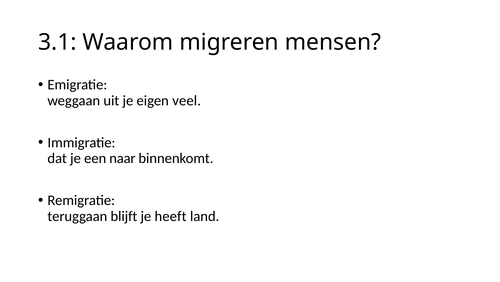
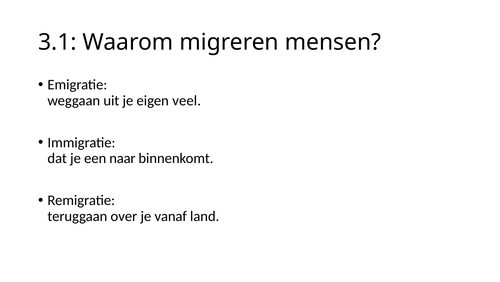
blijft: blijft -> over (124, 216)
heeft: heeft -> vanaf (171, 216)
